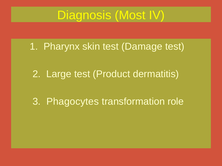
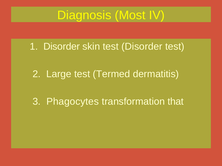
1 Pharynx: Pharynx -> Disorder (62, 47)
test Damage: Damage -> Disorder (142, 47)
Product: Product -> Termed (111, 74)
role: role -> that (176, 102)
